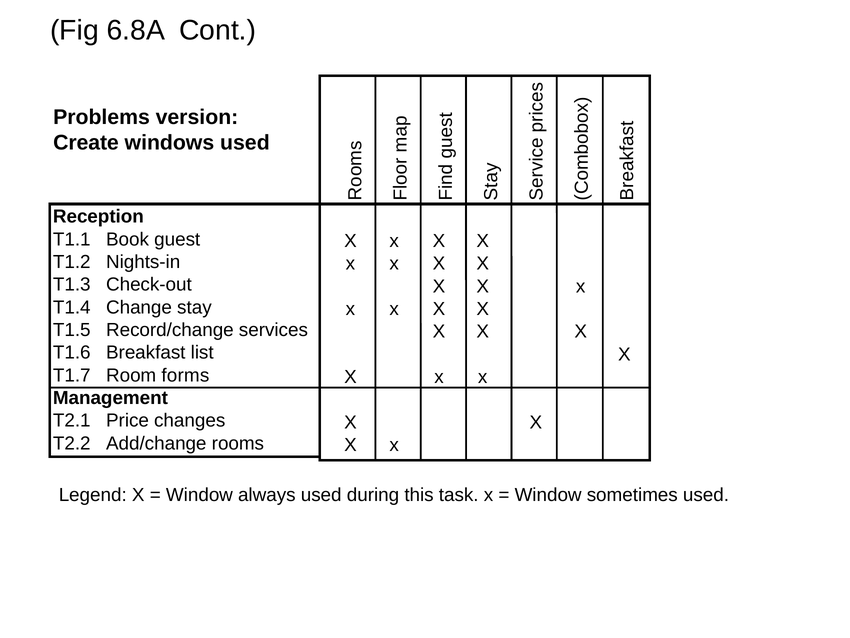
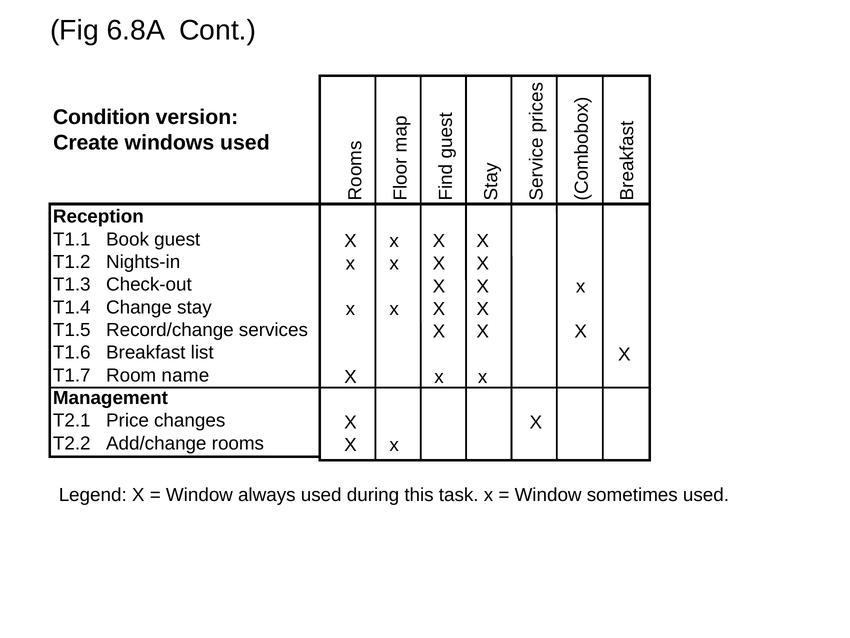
Problems: Problems -> Condition (102, 117)
forms: forms -> name (185, 375)
